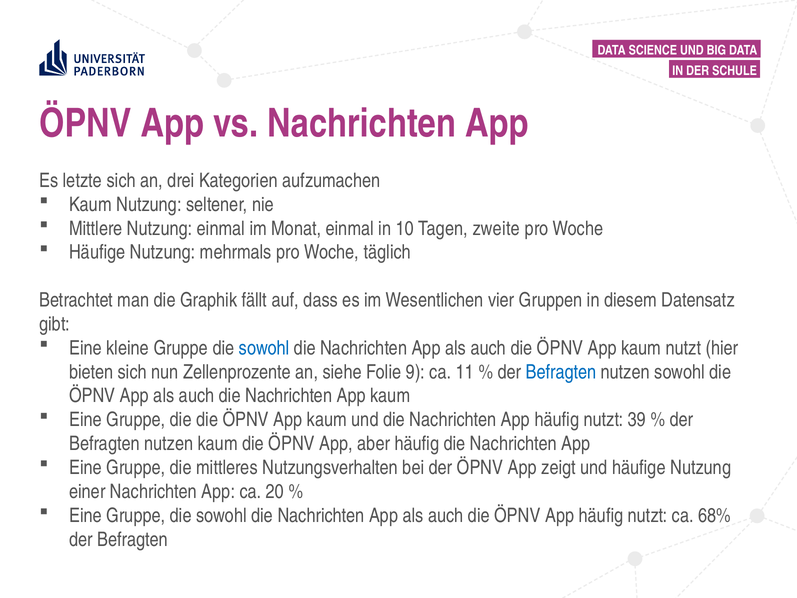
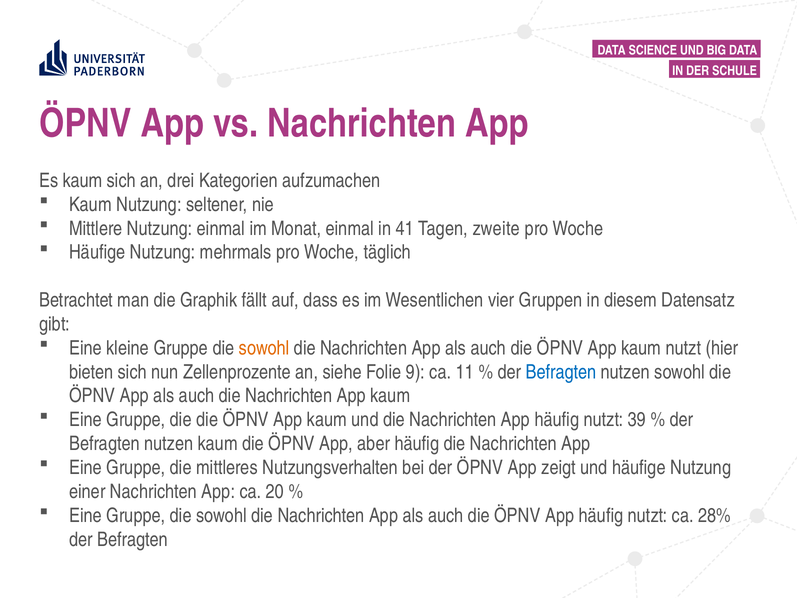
Es letzte: letzte -> kaum (83, 181)
10: 10 -> 41 (405, 228)
sowohl colour: blue -> orange (264, 348)
68%: 68% -> 28% (715, 515)
